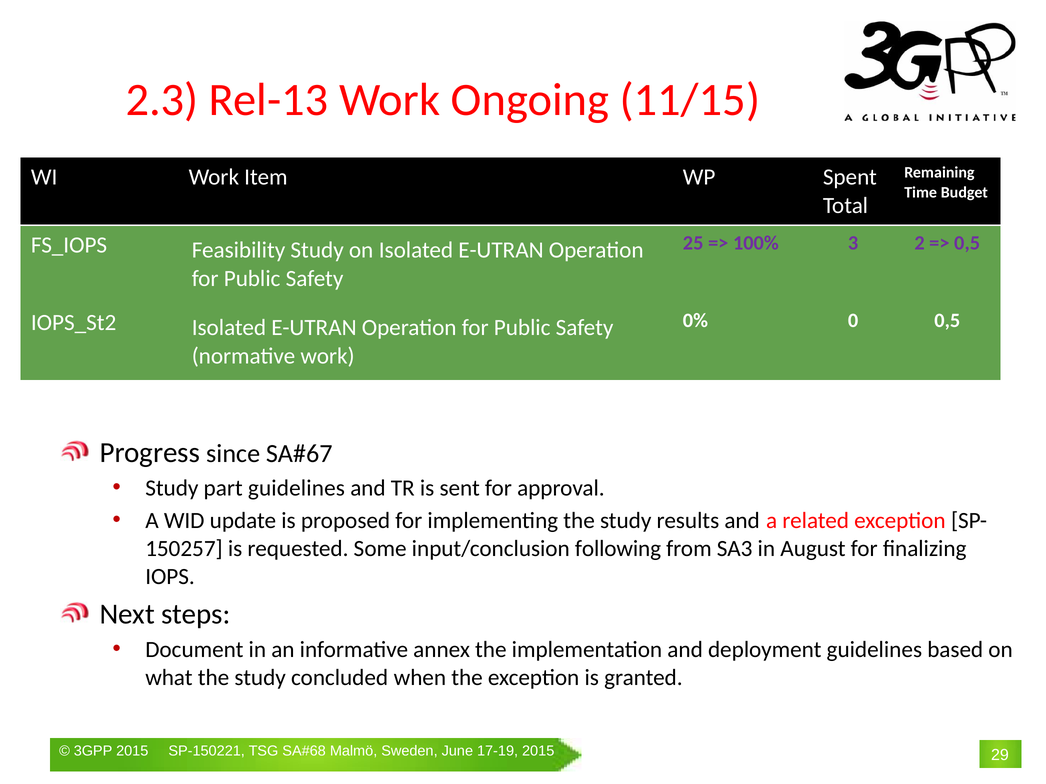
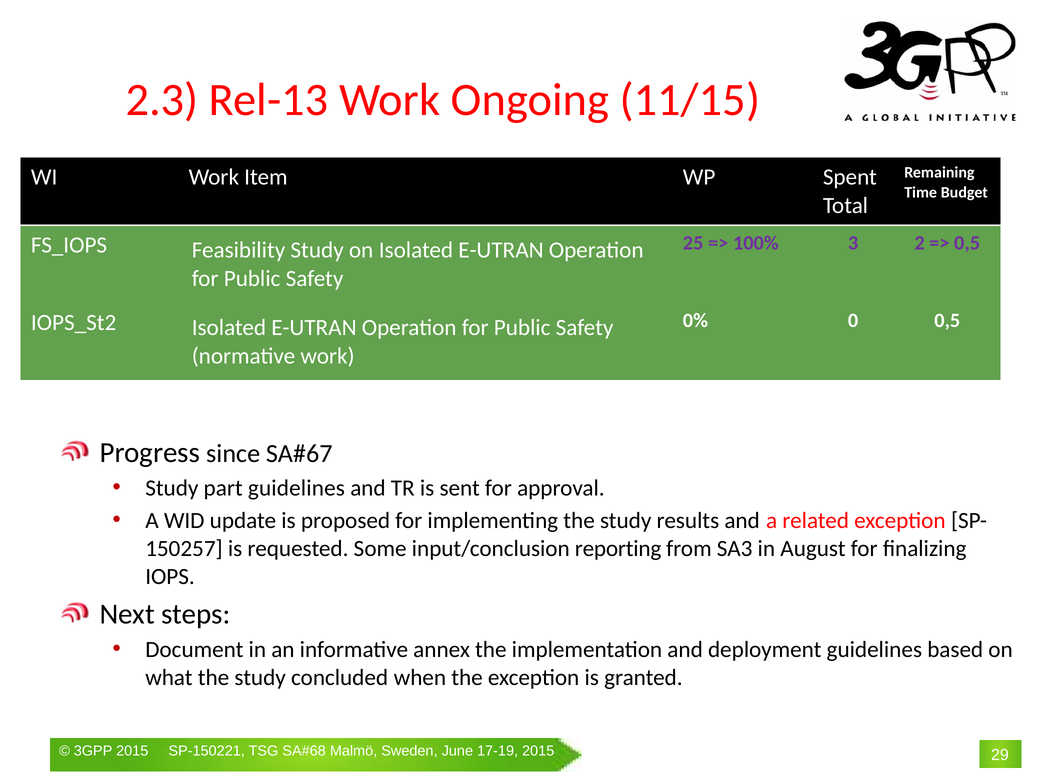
following: following -> reporting (618, 549)
